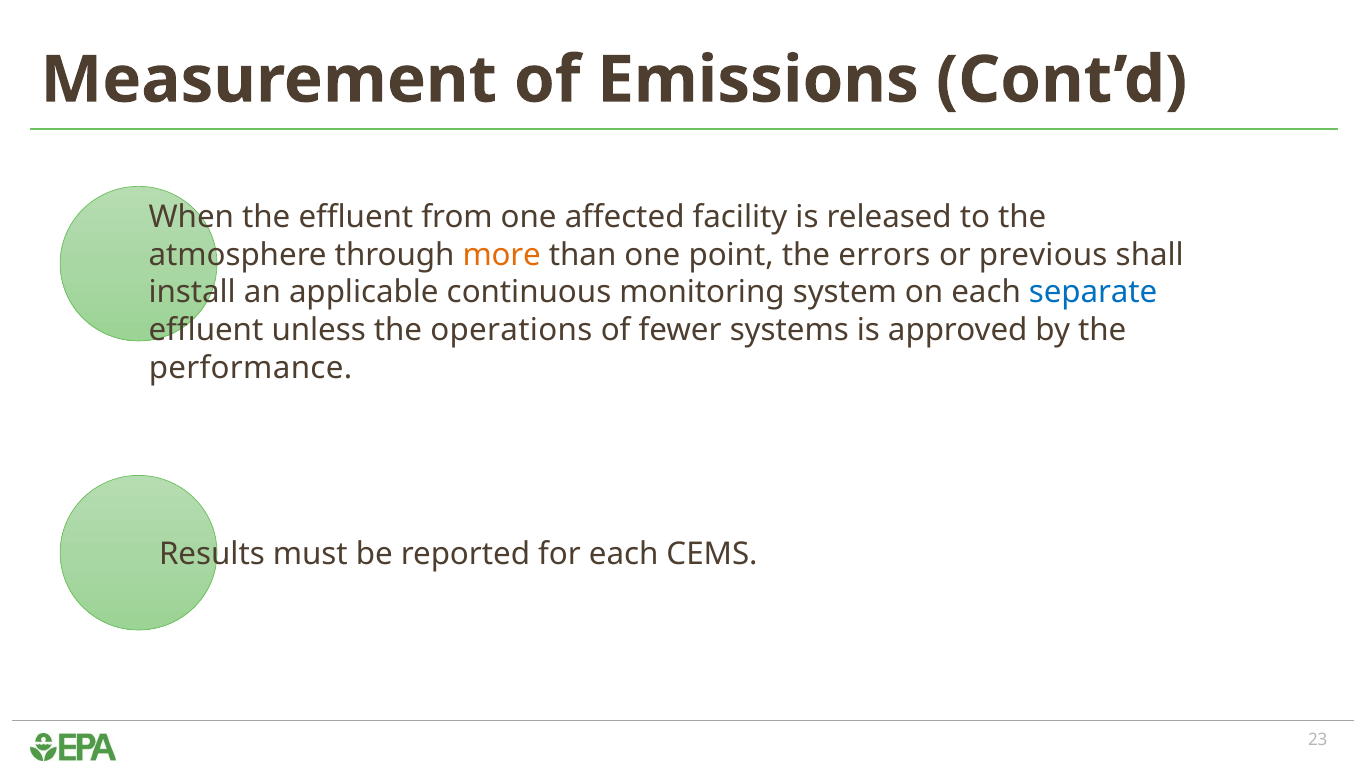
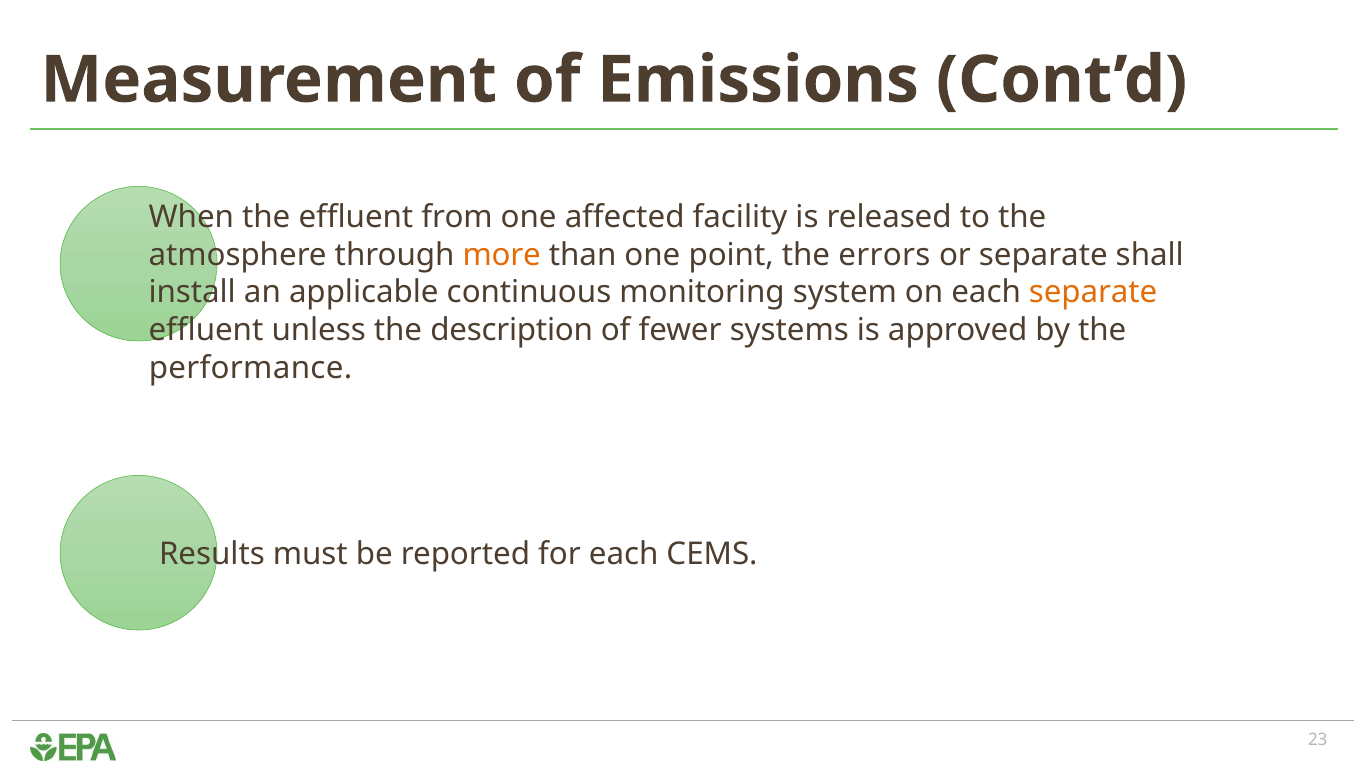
or previous: previous -> separate (1043, 255)
separate colour: blue -> orange (1093, 292)
operations: operations -> description (512, 330)
